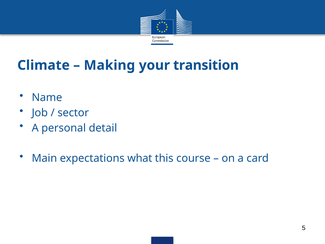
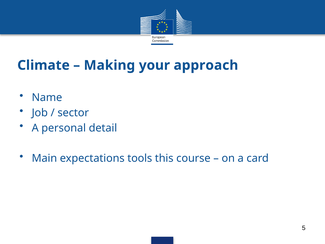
transition: transition -> approach (206, 65)
what: what -> tools (140, 158)
